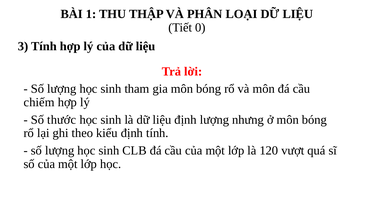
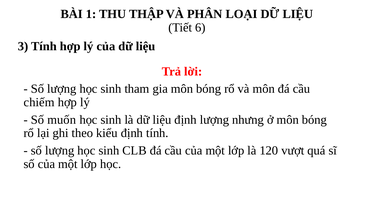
0: 0 -> 6 (200, 28)
thước: thước -> muốn (62, 120)
